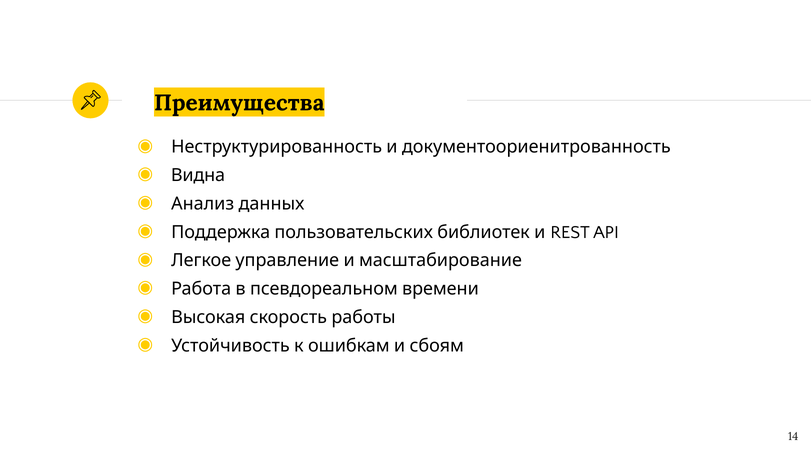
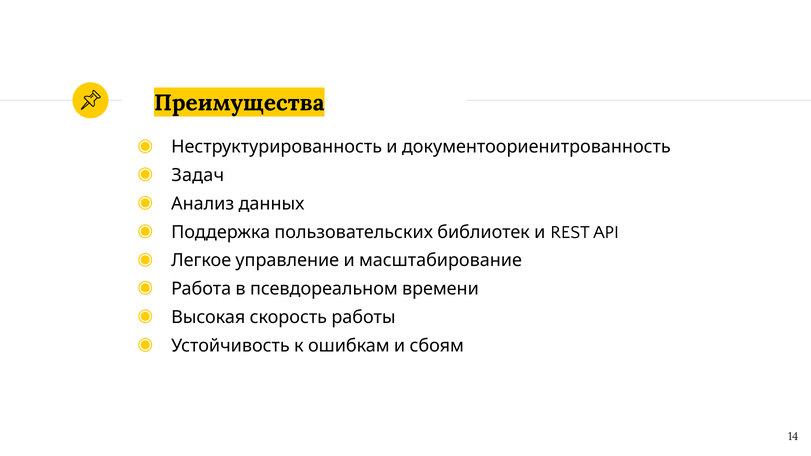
Видна: Видна -> Задач (198, 175)
